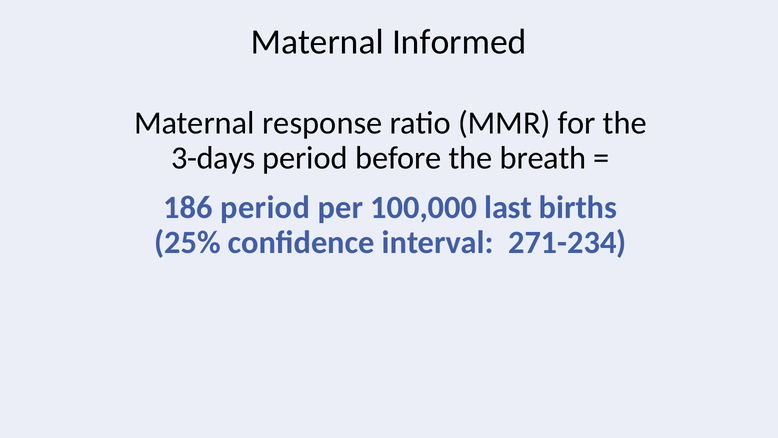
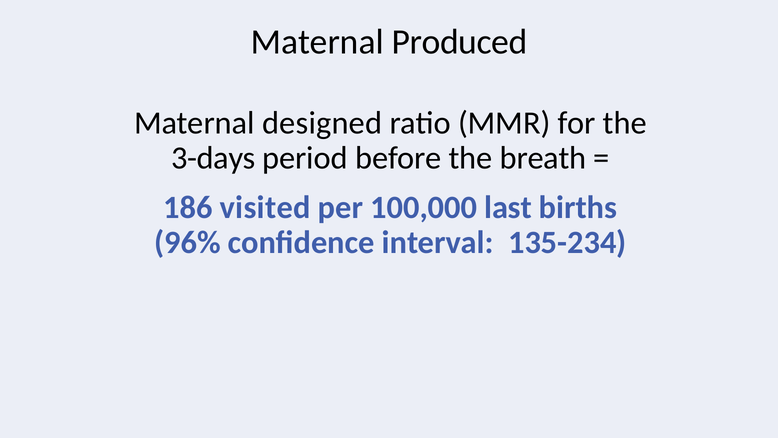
Informed: Informed -> Produced (460, 42)
response: response -> designed (322, 123)
186 period: period -> visited (265, 207)
25%: 25% -> 96% (187, 242)
271-234: 271-234 -> 135-234 (567, 242)
